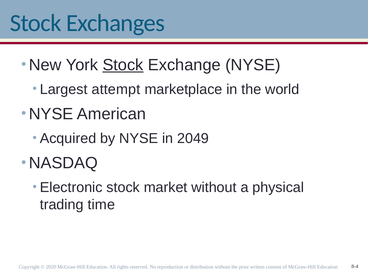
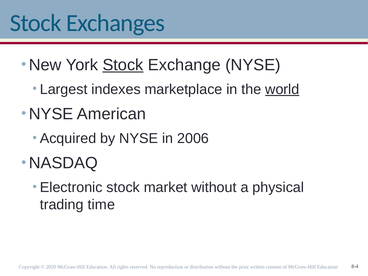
attempt: attempt -> indexes (116, 89)
world underline: none -> present (282, 89)
2049: 2049 -> 2006 (193, 138)
